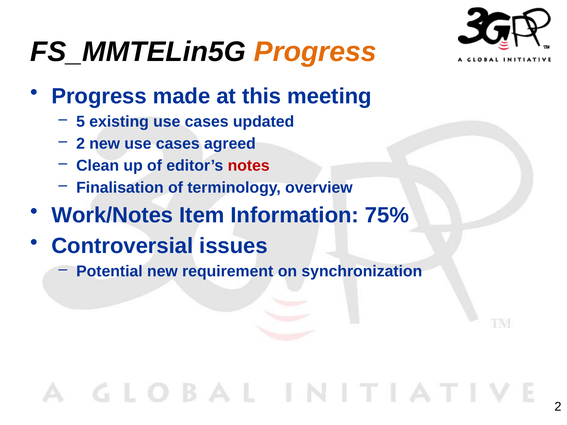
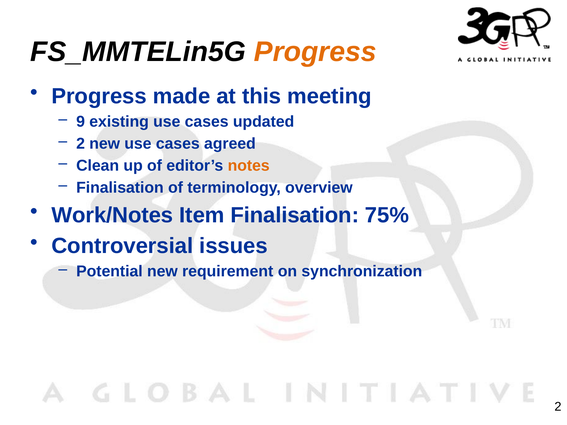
5: 5 -> 9 (81, 122)
notes colour: red -> orange (249, 166)
Item Information: Information -> Finalisation (295, 215)
